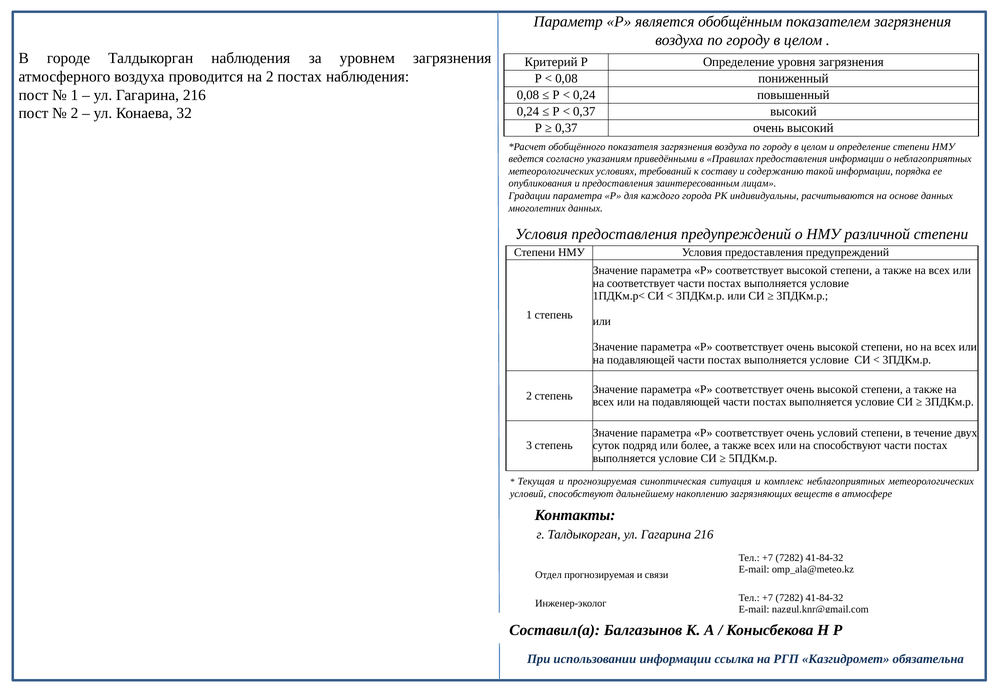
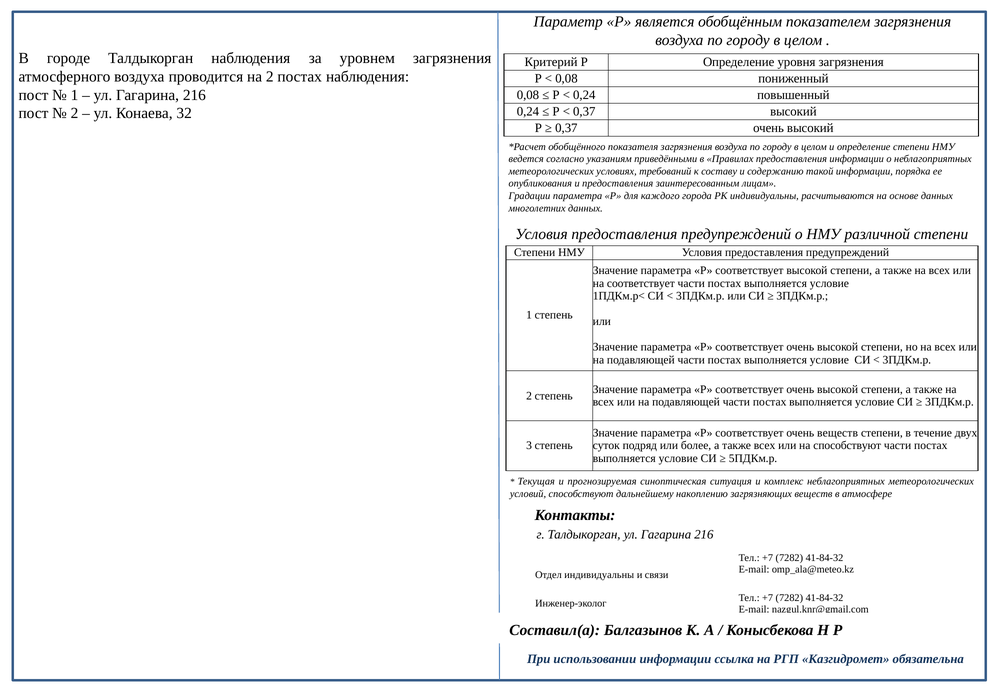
очень условий: условий -> веществ (838, 433)
Отдел прогнозируемая: прогнозируемая -> индивидуальны (599, 575)
